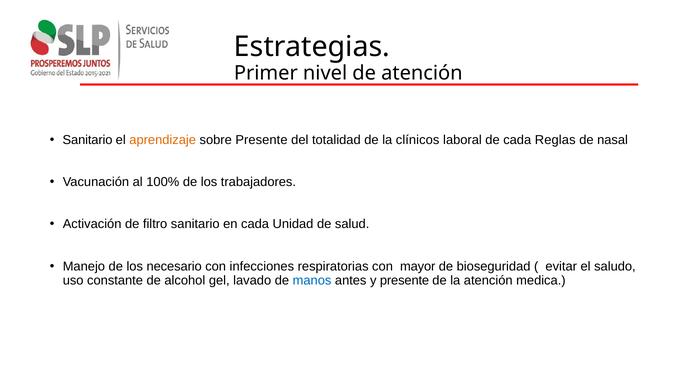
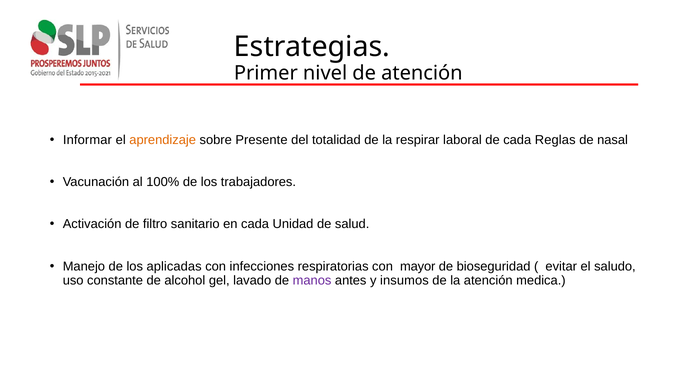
Sanitario: Sanitario -> Informar (87, 140)
clínicos: clínicos -> respirar (418, 140)
necesario: necesario -> aplicadas (174, 266)
manos colour: blue -> purple (312, 280)
y presente: presente -> insumos (404, 280)
